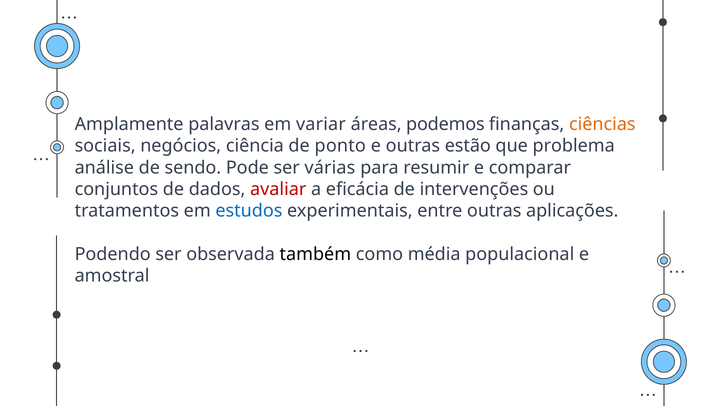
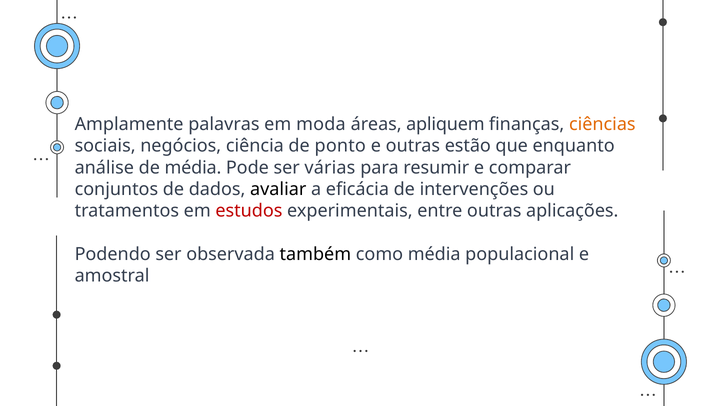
variar: variar -> moda (321, 124)
podemos: podemos -> apliquem (445, 124)
problema: problema -> enquanto (574, 146)
de sendo: sendo -> média (193, 167)
avaliar colour: red -> black (278, 189)
estudos colour: blue -> red (249, 211)
